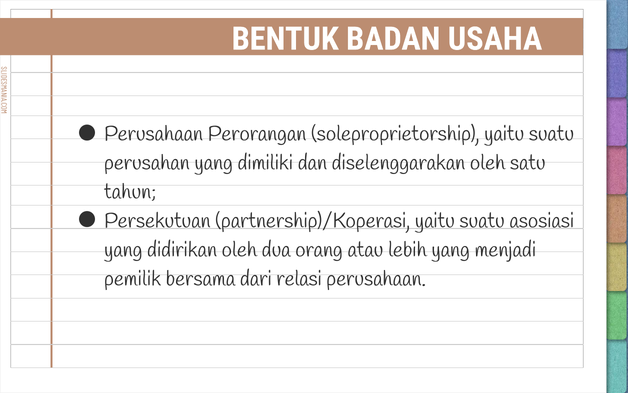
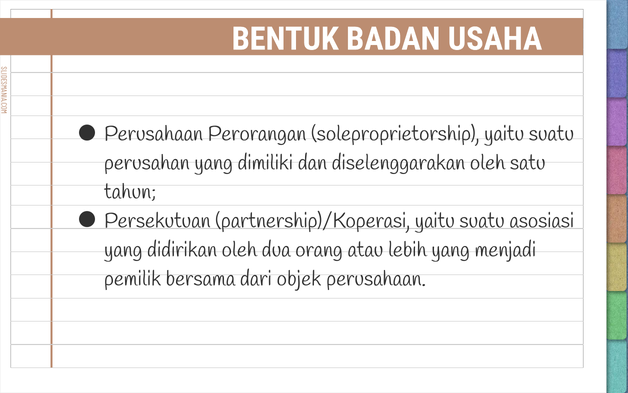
relasi: relasi -> objek (299, 278)
